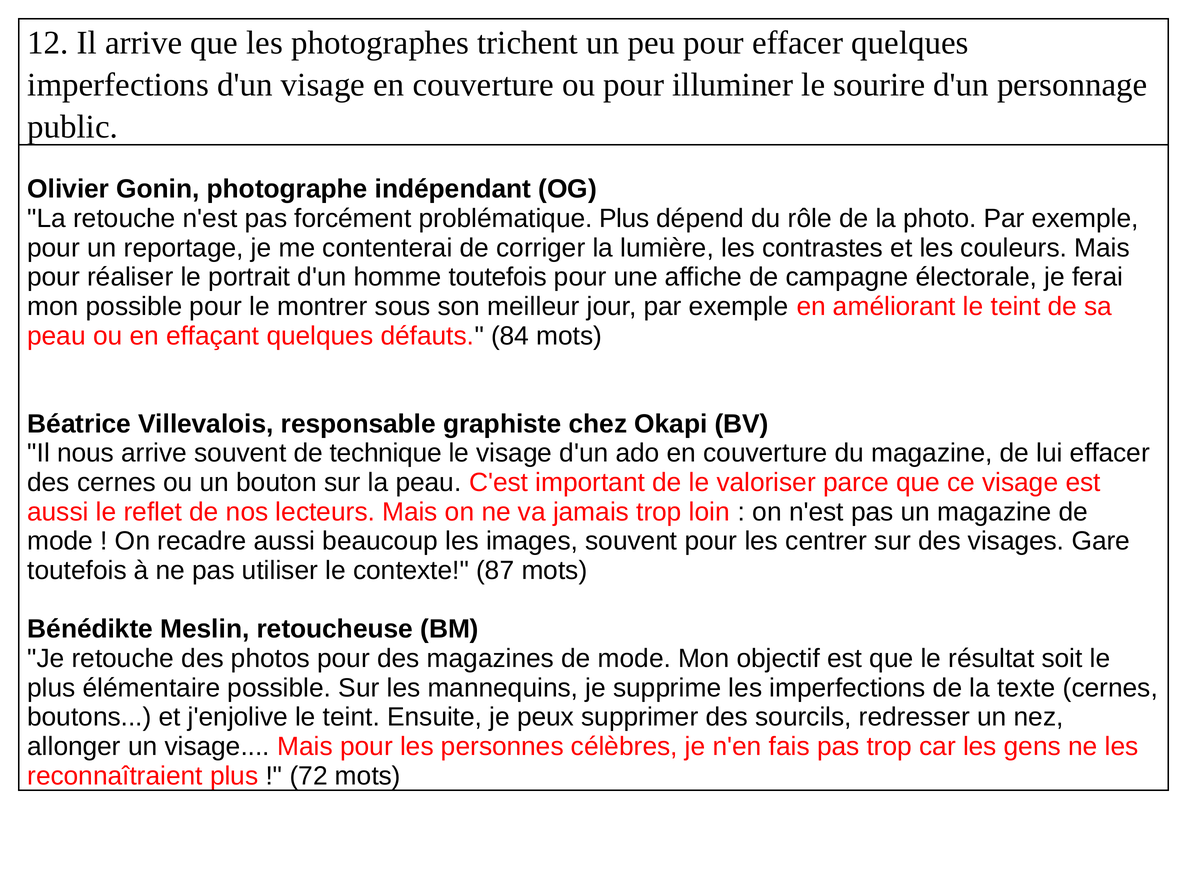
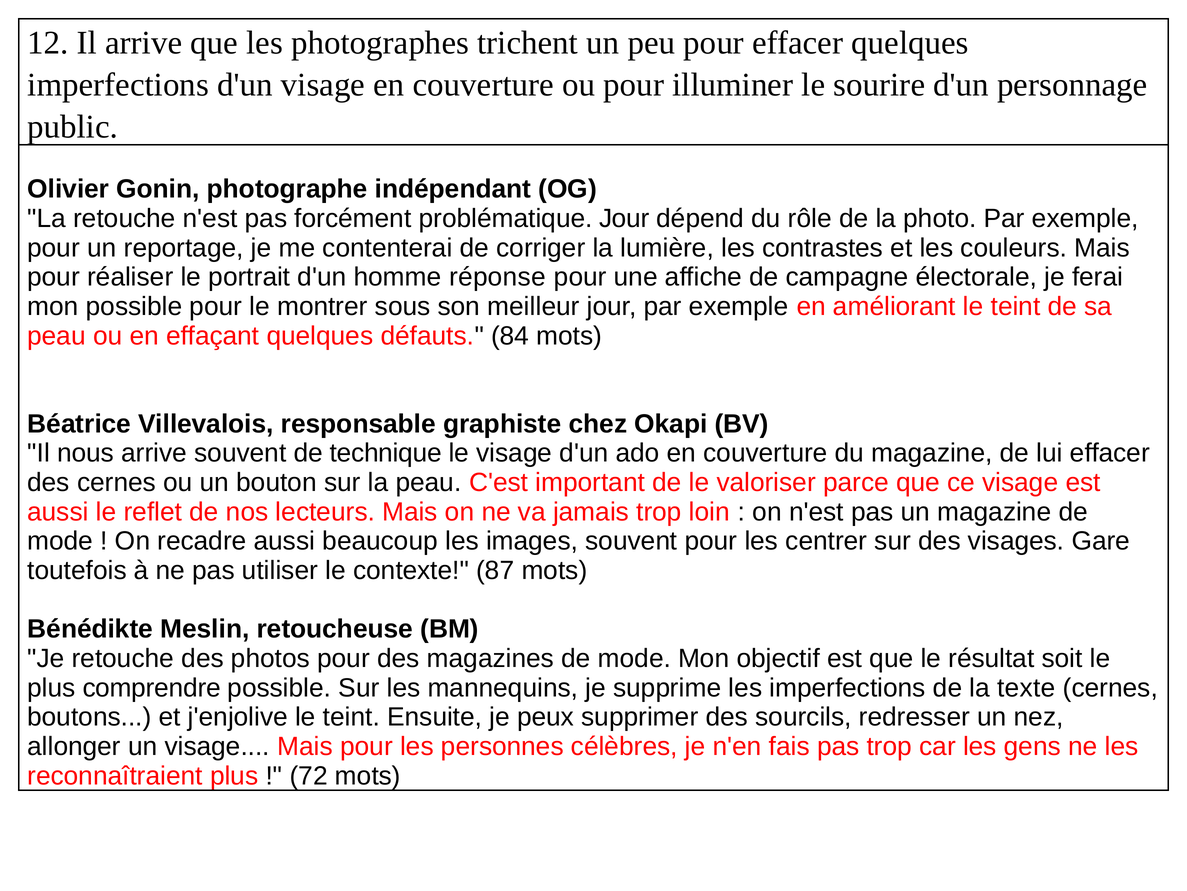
problématique Plus: Plus -> Jour (624, 218)
homme toutefois: toutefois -> réponse (498, 277)
élémentaire: élémentaire -> comprendre (152, 687)
